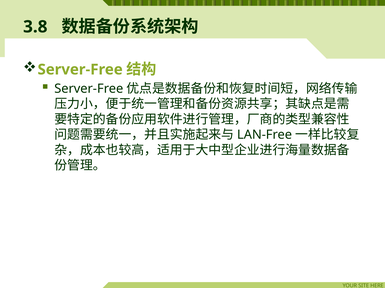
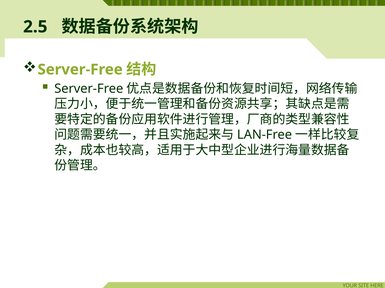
3.8: 3.8 -> 2.5 (35, 27)
